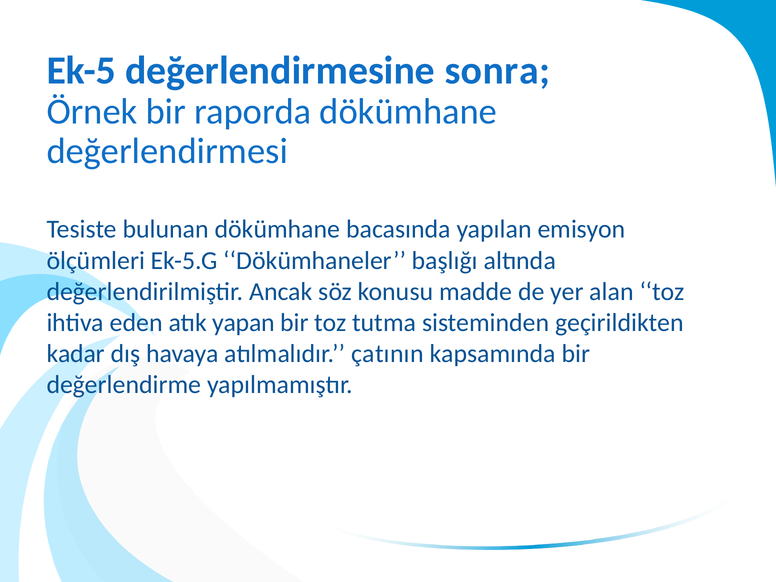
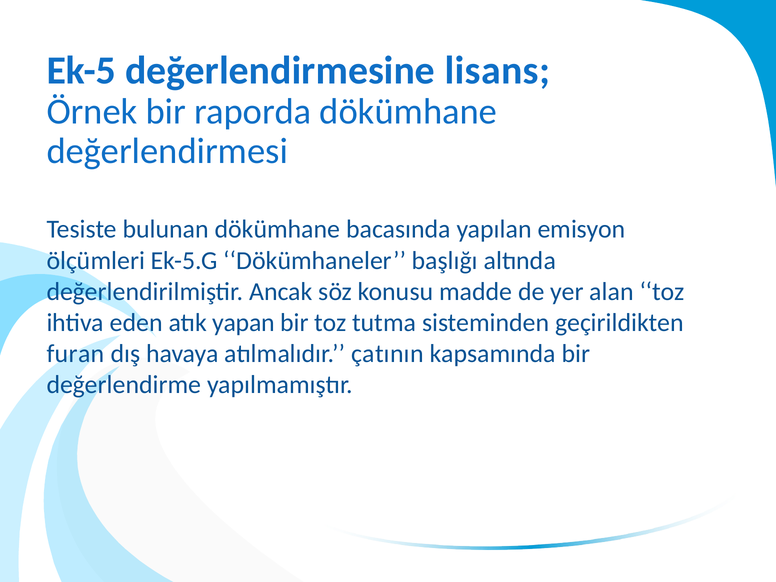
sonra: sonra -> lisans (497, 71)
kadar: kadar -> furan (76, 354)
